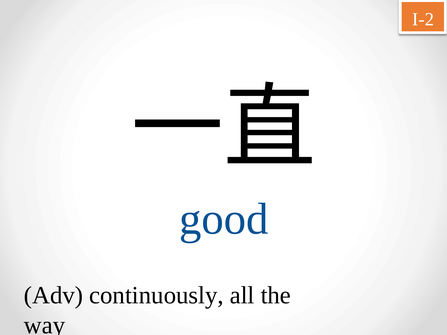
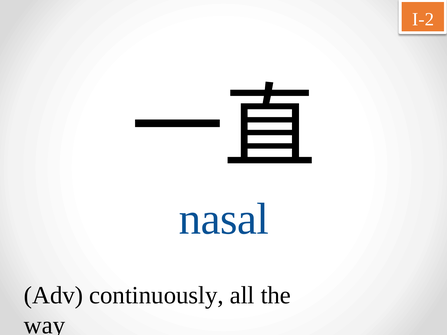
good: good -> nasal (224, 219)
